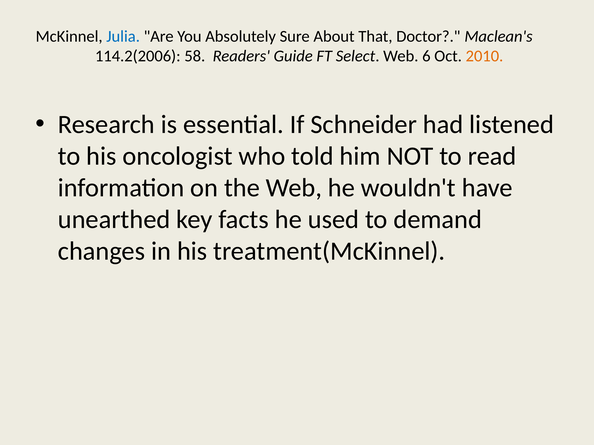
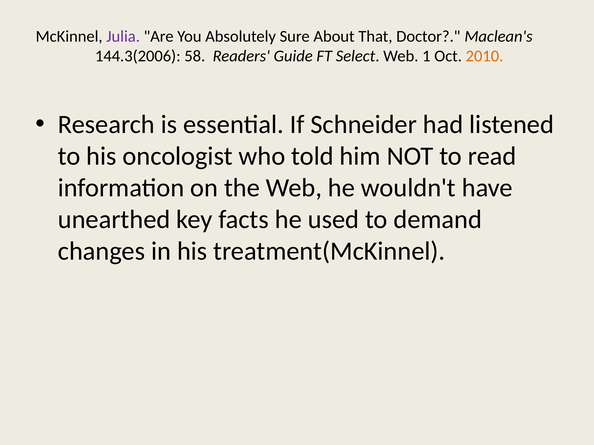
Julia colour: blue -> purple (123, 36)
114.2(2006: 114.2(2006 -> 144.3(2006 (138, 56)
6: 6 -> 1 (426, 56)
